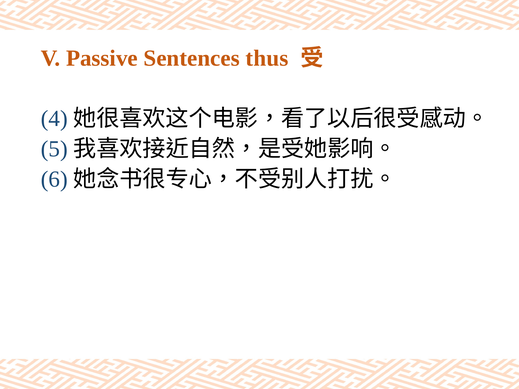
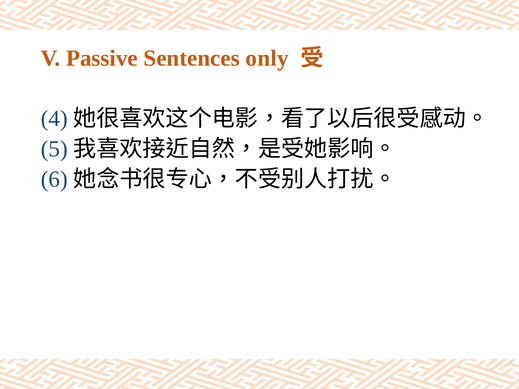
thus: thus -> only (267, 58)
